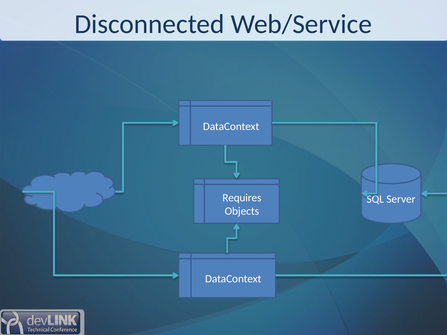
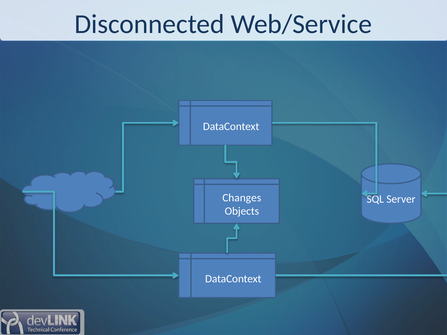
Requires: Requires -> Changes (242, 198)
